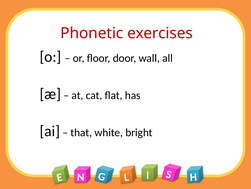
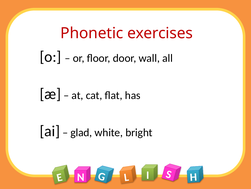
that: that -> glad (81, 132)
